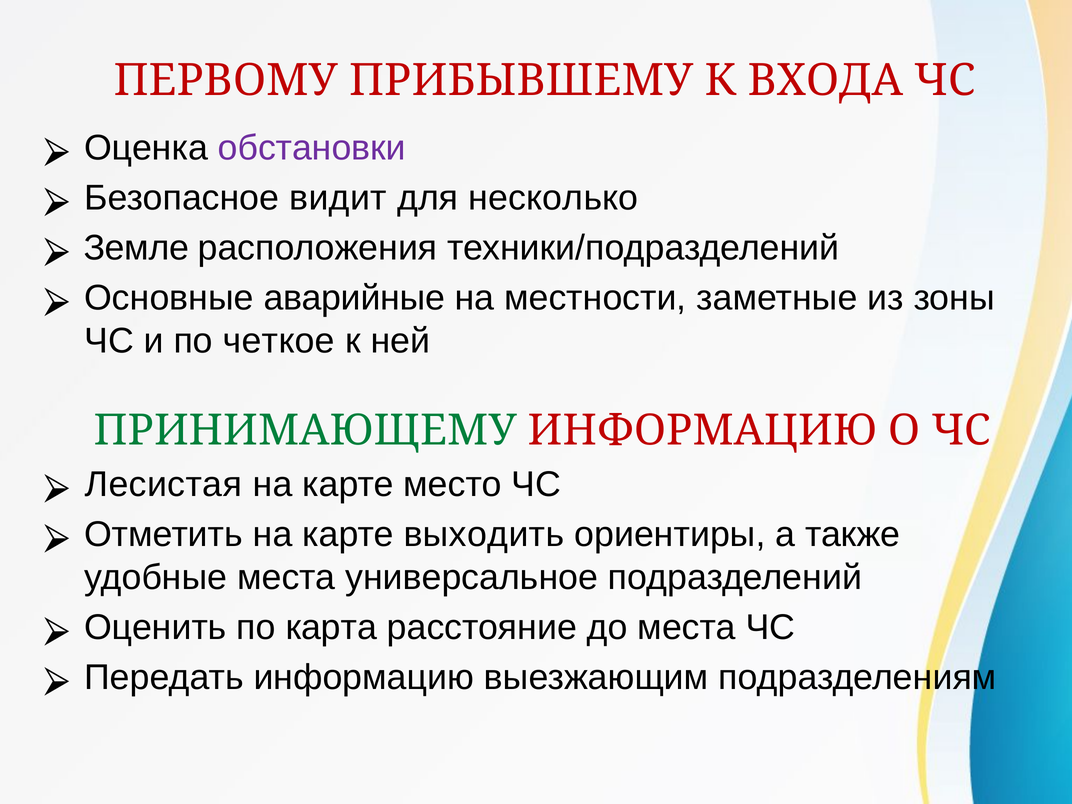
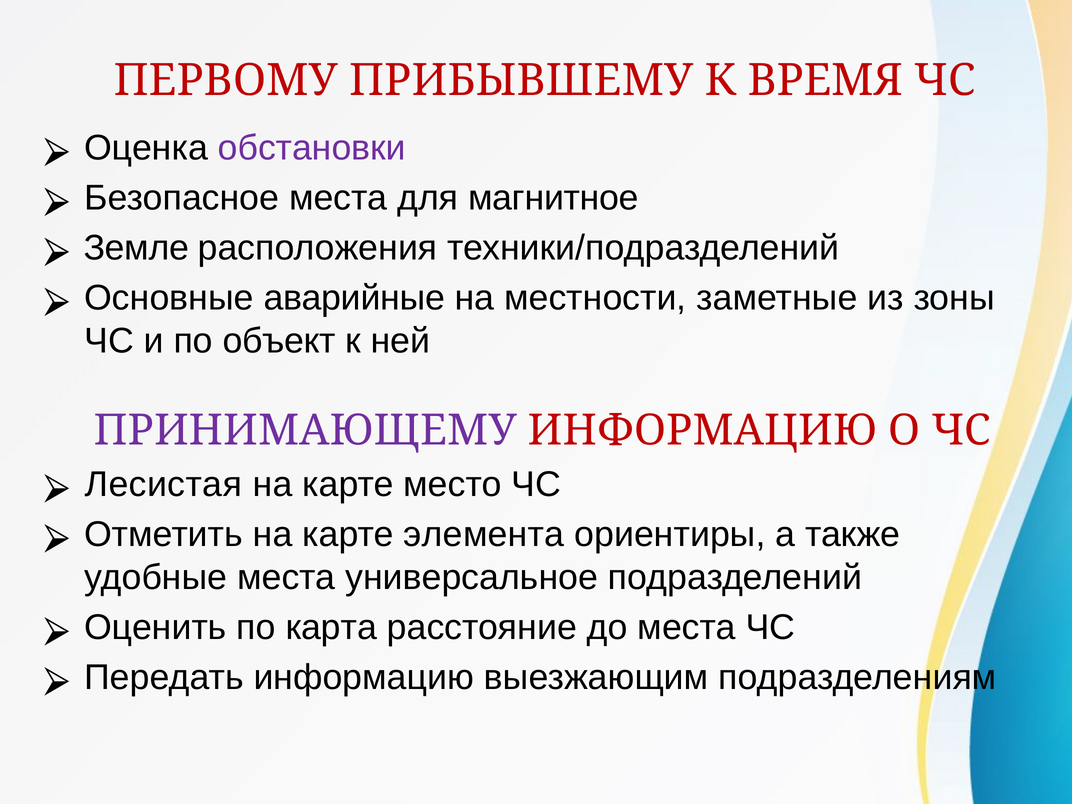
ВХОДА: ВХОДА -> ВРЕМЯ (825, 81)
Безопасное видит: видит -> места (338, 198)
несколько: несколько -> магнитное (553, 198)
четкое: четкое -> объект (279, 341)
ПРИНИМАЮЩЕМУ colour: green -> purple (305, 431)
выходить: выходить -> элемента (484, 535)
